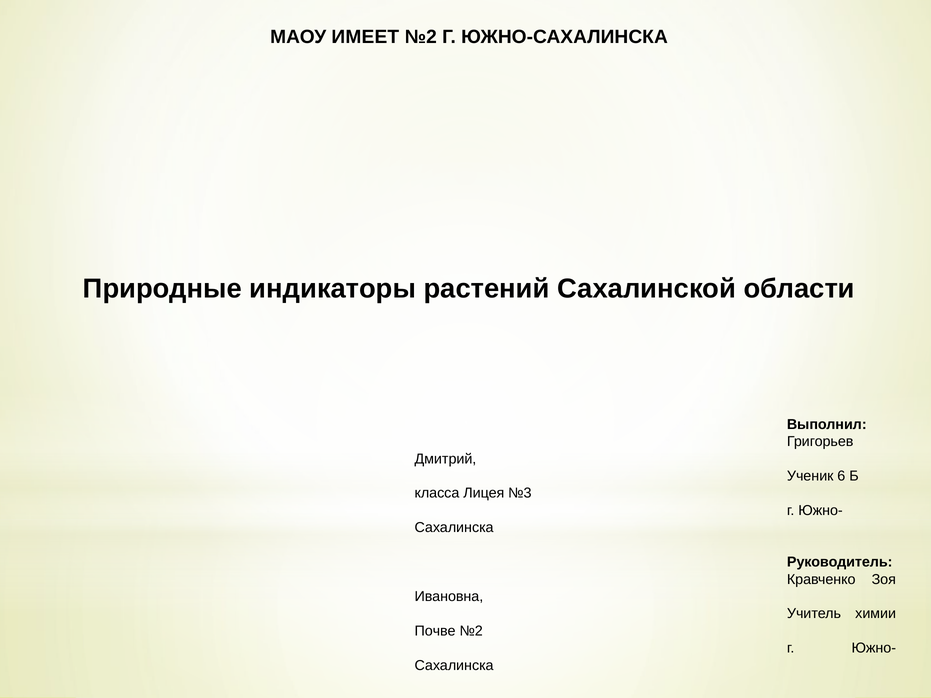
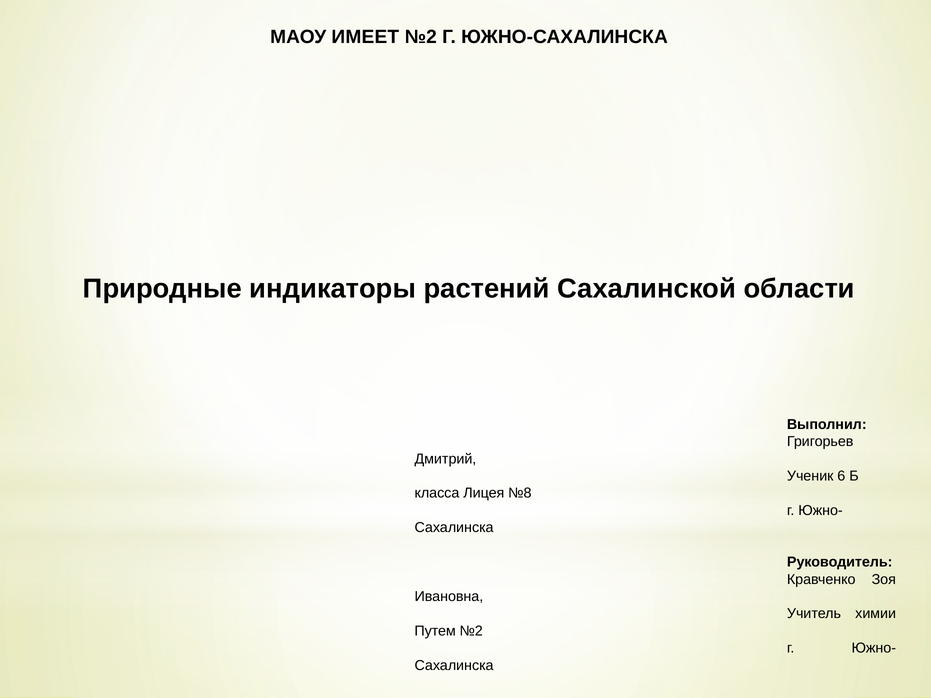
№3: №3 -> №8 (520, 493)
Почве: Почве -> Путем (435, 631)
